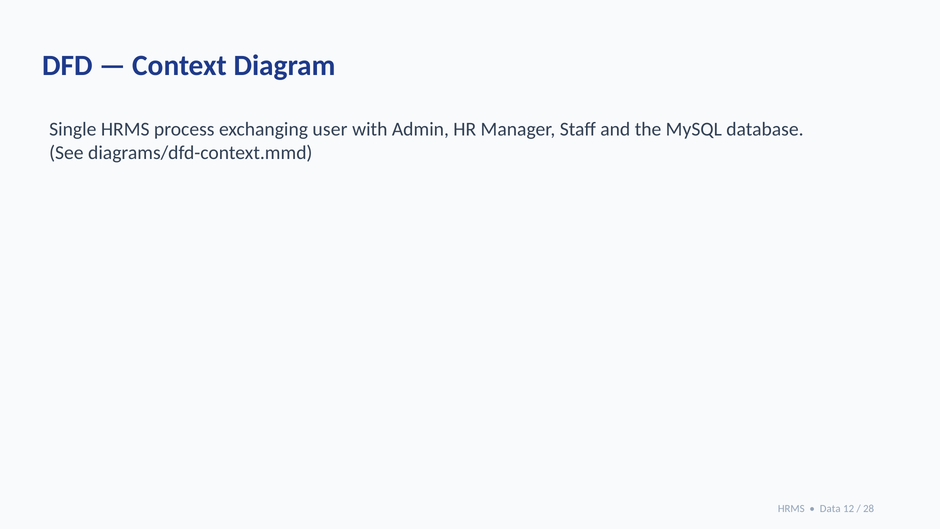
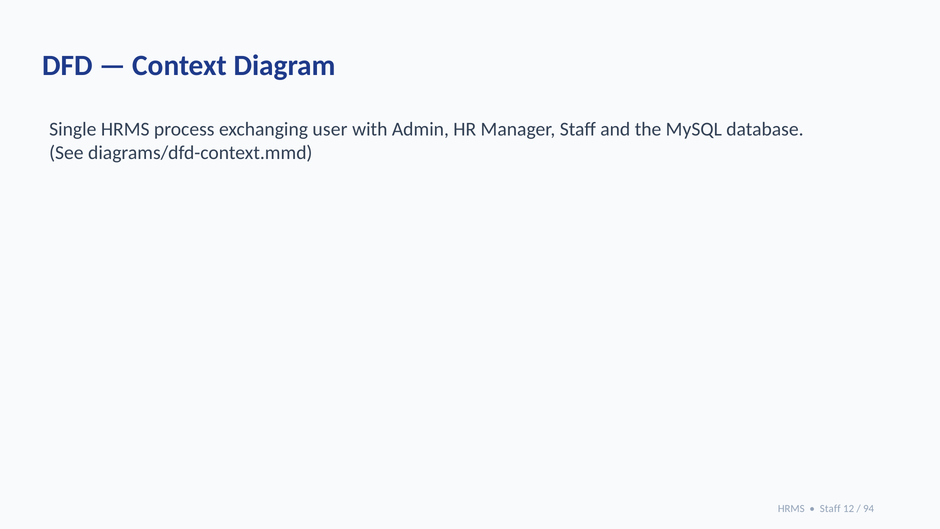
Data: Data -> Staff (830, 508)
28: 28 -> 94 (869, 508)
